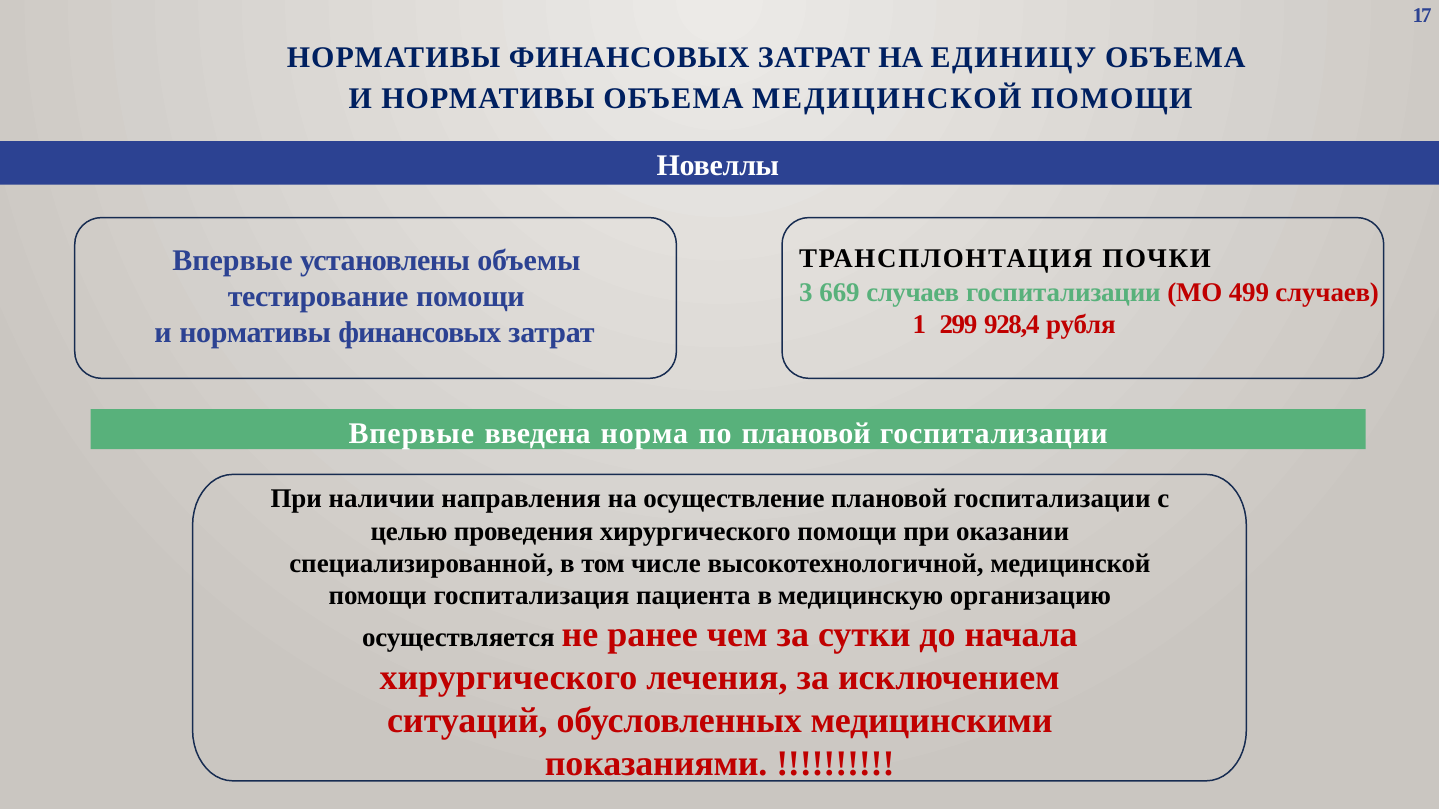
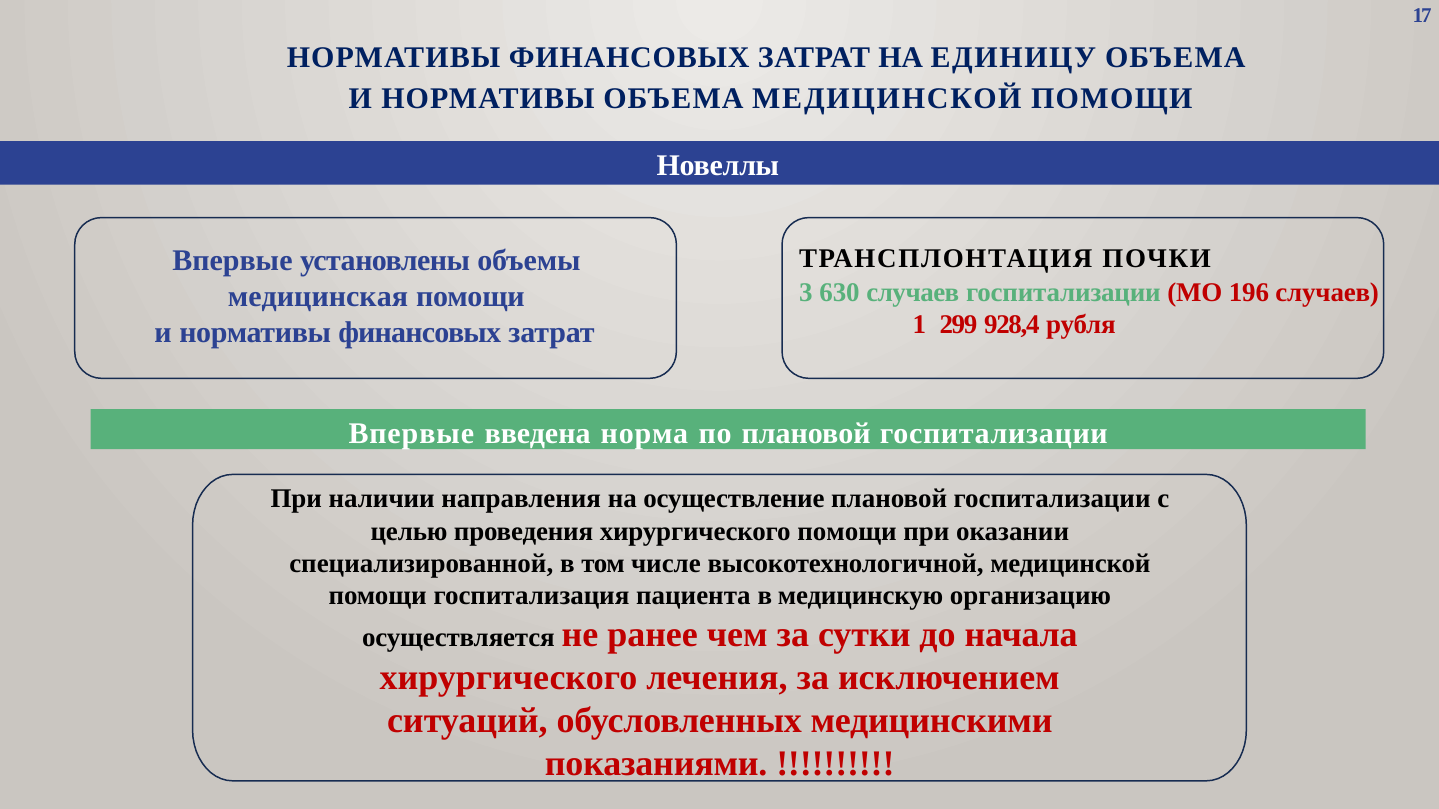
669: 669 -> 630 (840, 292)
499: 499 -> 196 (1249, 292)
тестирование: тестирование -> медицинская (318, 296)
